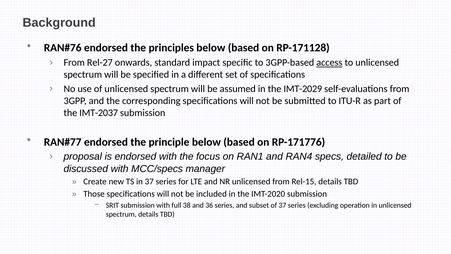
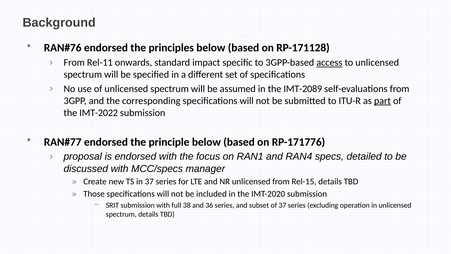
Rel-27: Rel-27 -> Rel-11 (100, 63)
IMT-2029: IMT-2029 -> IMT-2089 (303, 89)
part underline: none -> present (382, 101)
IMT-2037: IMT-2037 -> IMT-2022 (99, 113)
